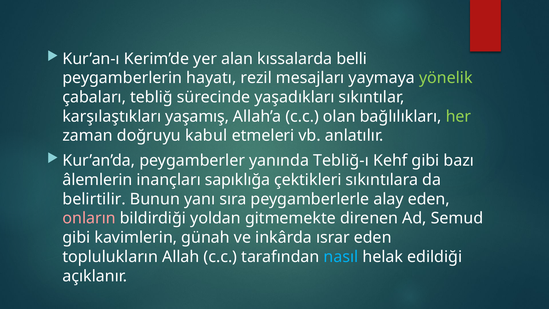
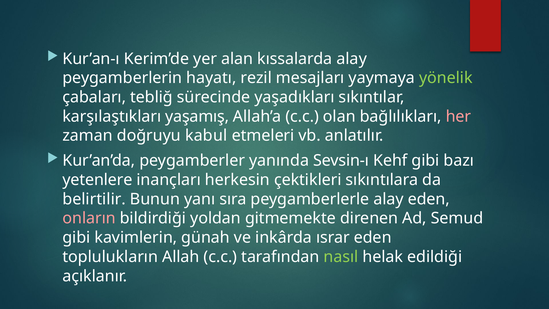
kıssalarda belli: belli -> alay (352, 59)
her colour: light green -> pink (458, 116)
Tebliğ-ı: Tebliğ-ı -> Sevsin-ı (341, 161)
âlemlerin: âlemlerin -> yetenlere (97, 180)
sapıklığa: sapıklığa -> herkesin (237, 180)
nasıl colour: light blue -> light green (341, 257)
